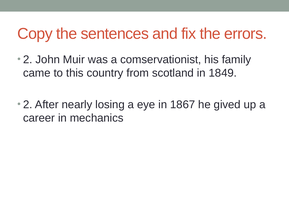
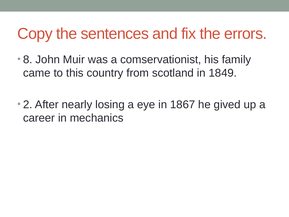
2: 2 -> 8 (28, 60)
